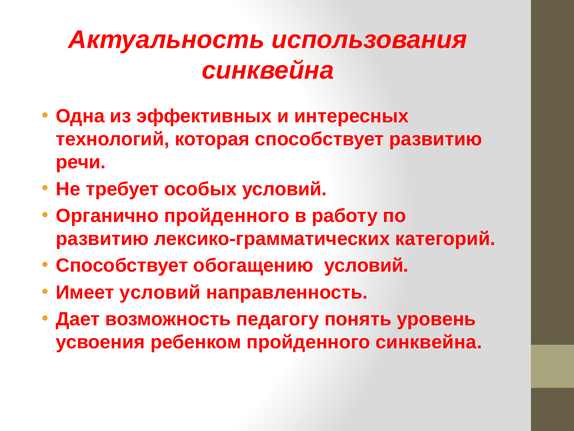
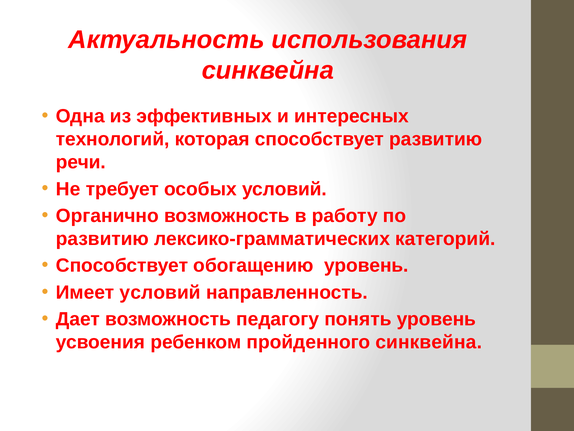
Органично пройденного: пройденного -> возможность (227, 216)
обогащению условий: условий -> уровень (366, 265)
